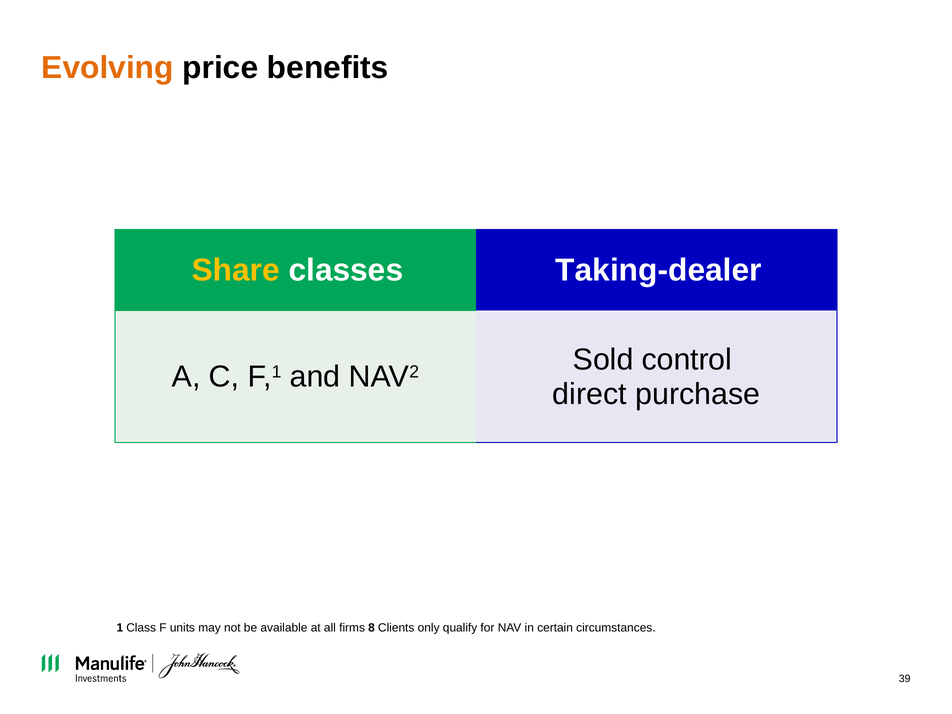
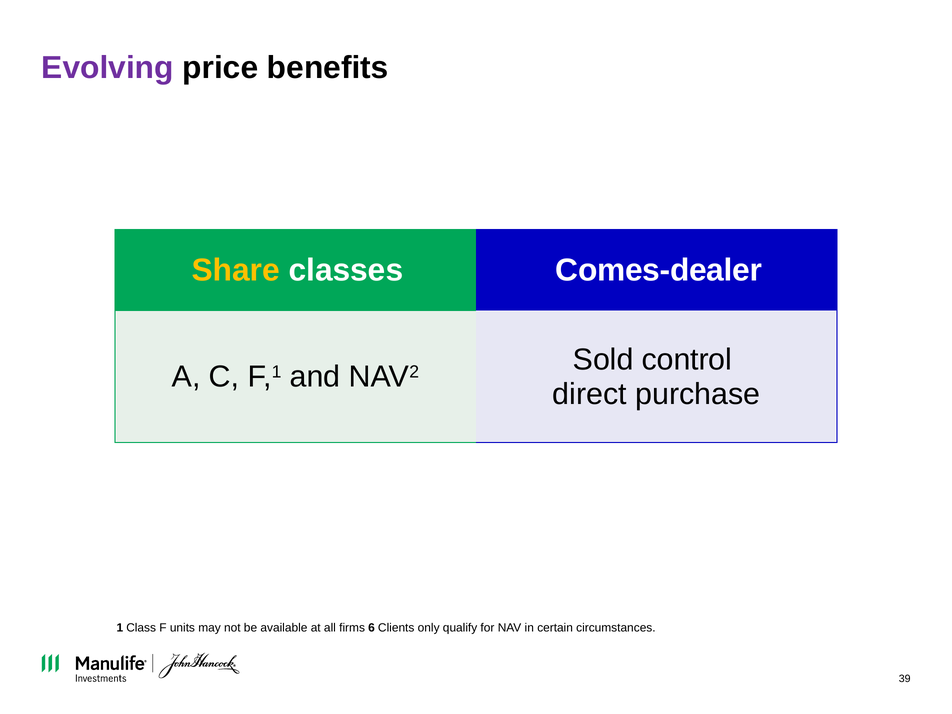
Evolving colour: orange -> purple (108, 68)
Taking-dealer: Taking-dealer -> Comes-dealer (659, 270)
8: 8 -> 6 (372, 628)
